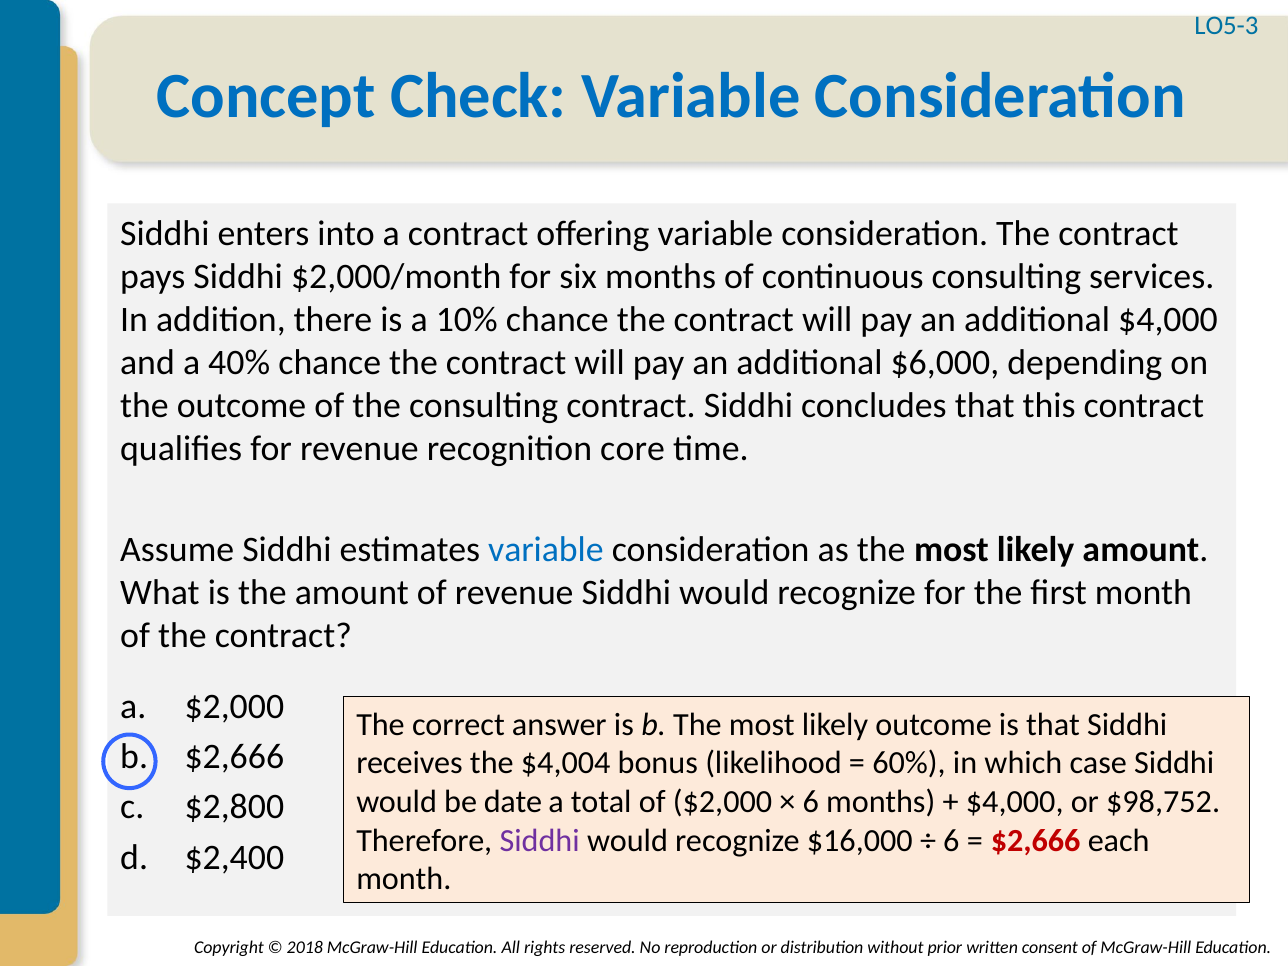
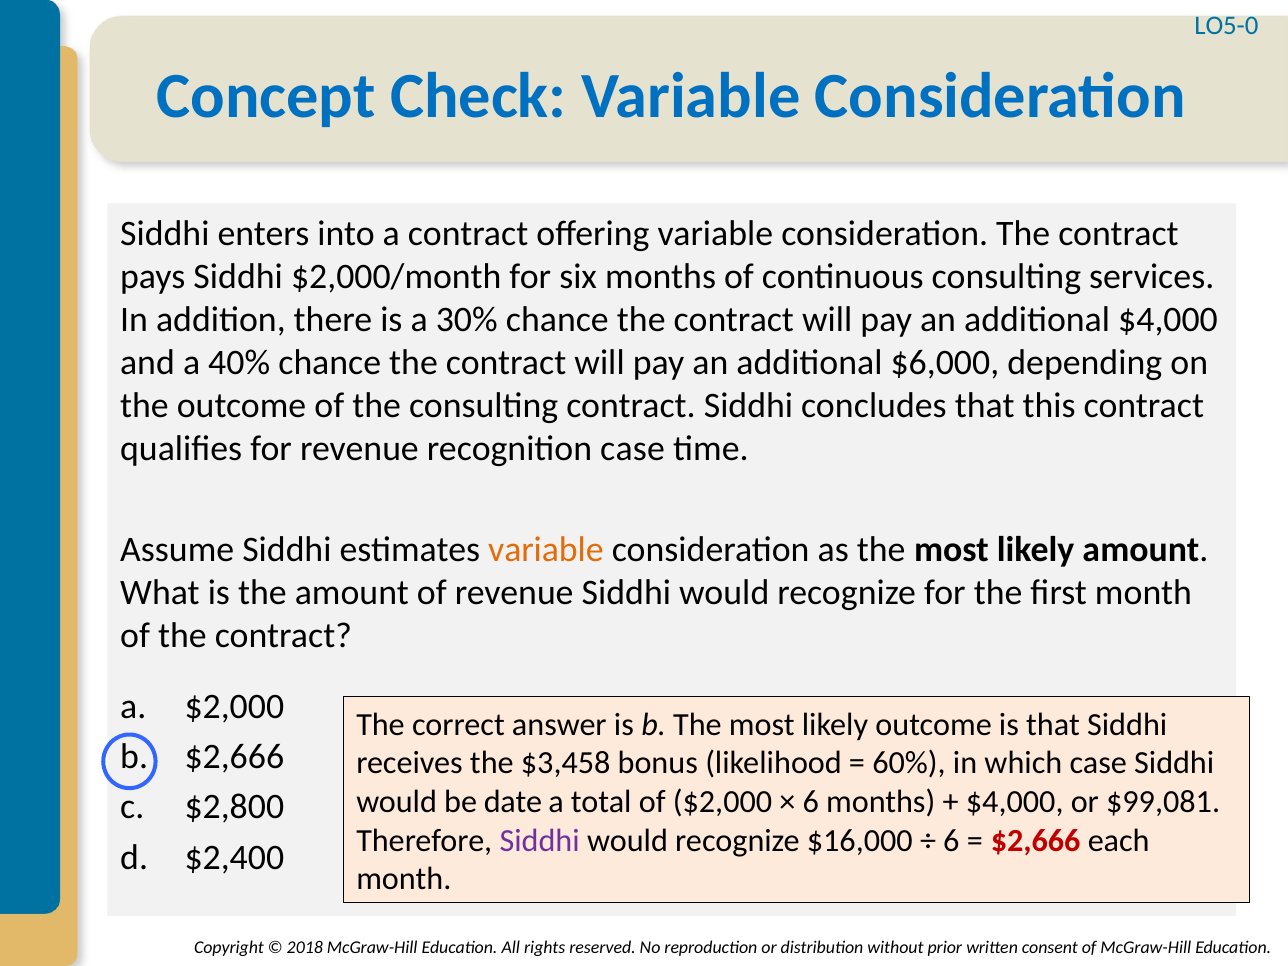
LO5-3: LO5-3 -> LO5-0 (1226, 25)
10%: 10% -> 30% (467, 320)
recognition core: core -> case (633, 449)
variable colour: blue -> orange (546, 549)
$4,004: $4,004 -> $3,458 (566, 763)
$98,752: $98,752 -> $99,081 (1163, 802)
